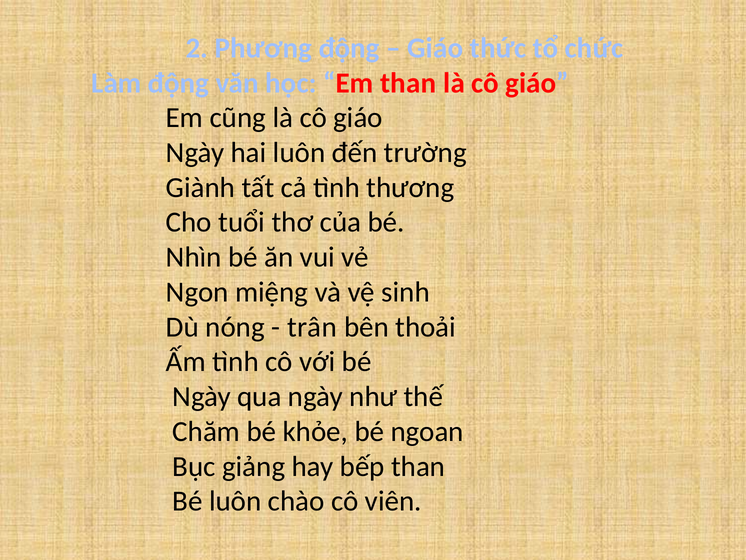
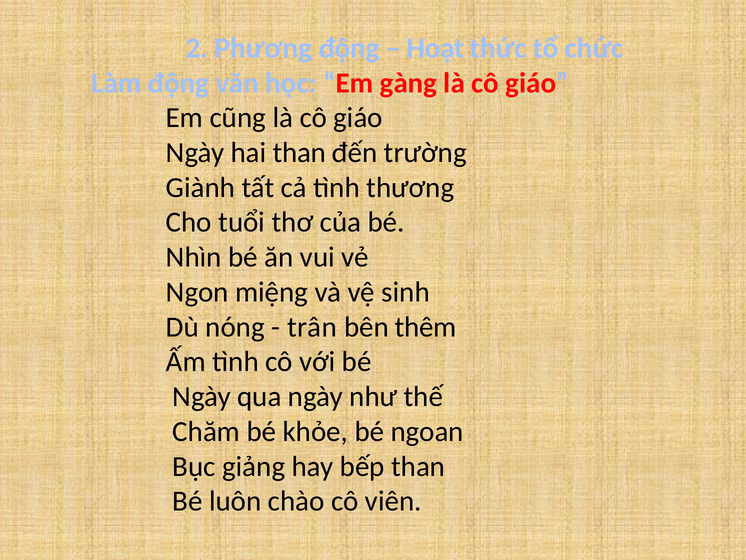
Giáo: Giáo -> Hoạt (435, 48)
Em than: than -> gàng (408, 83)
hai luôn: luôn -> than (299, 153)
thoải: thoải -> thêm (426, 327)
